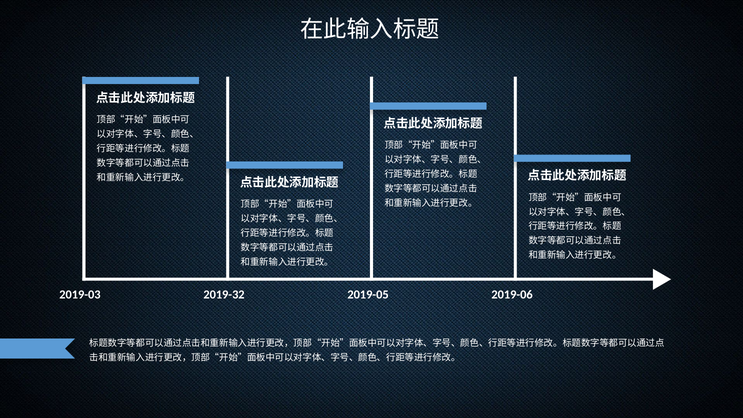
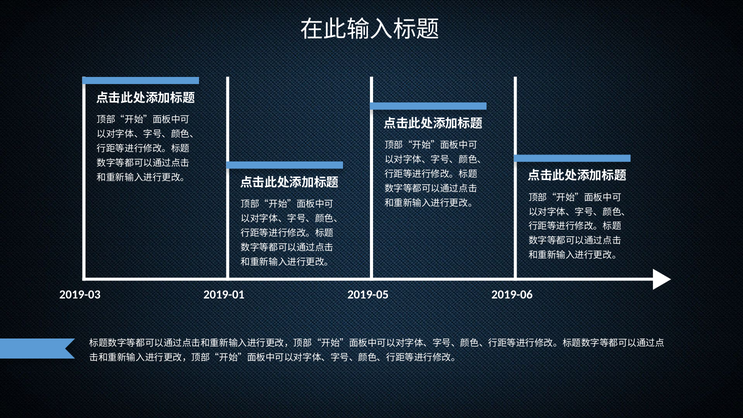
2019-32: 2019-32 -> 2019-01 (224, 295)
